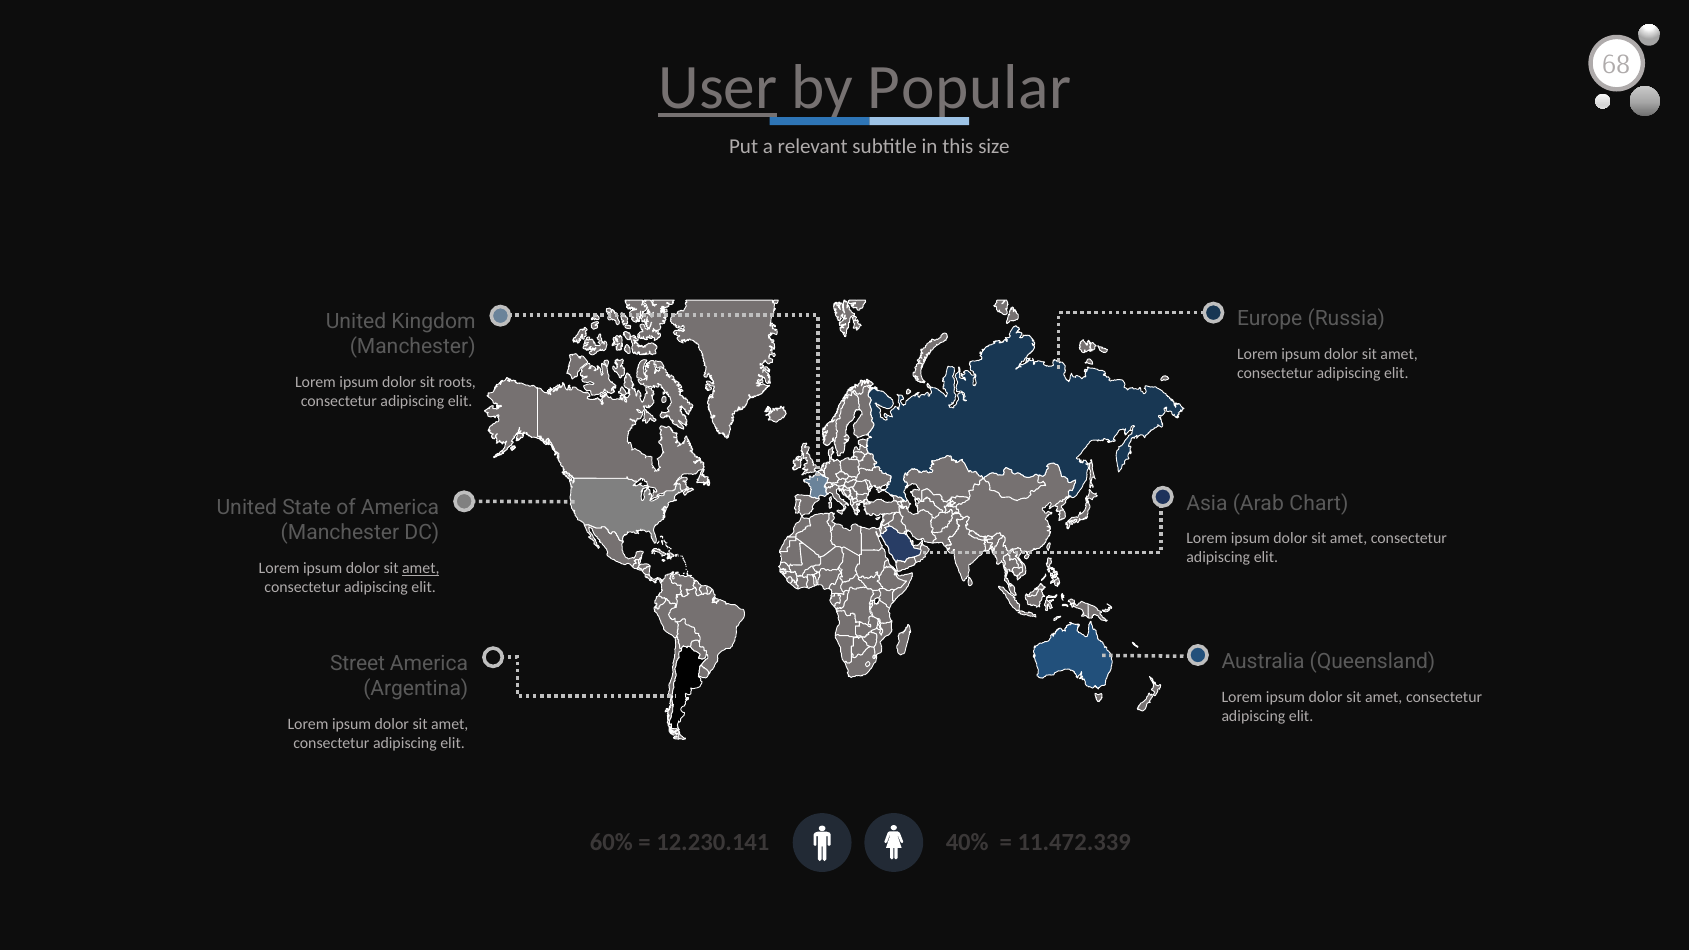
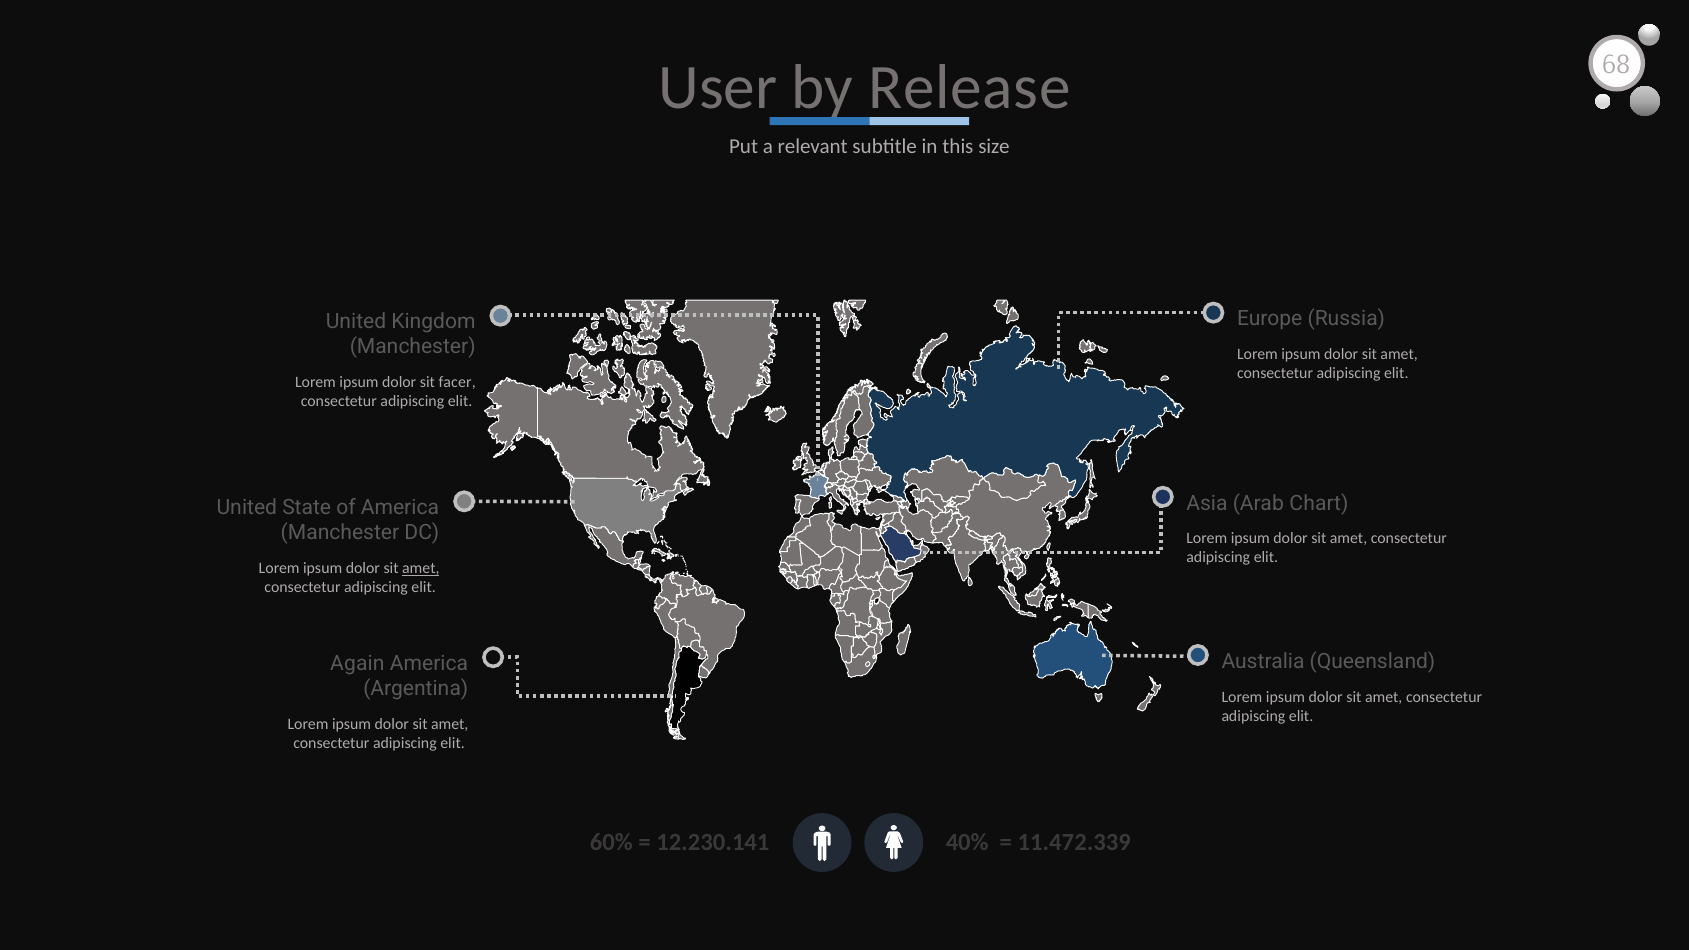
User underline: present -> none (718, 88)
Popular: Popular -> Release (970, 88)
roots: roots -> facer (457, 382)
Street: Street -> Again (357, 663)
